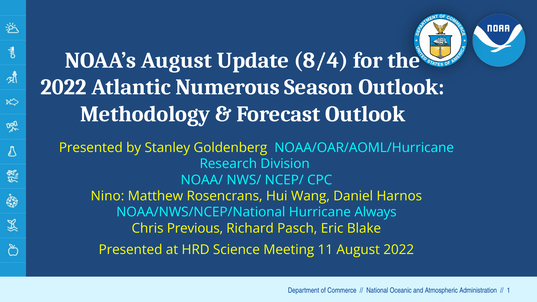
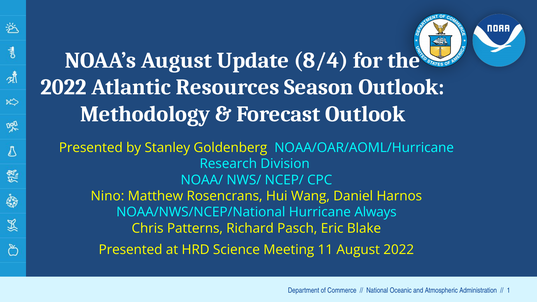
Numerous: Numerous -> Resources (228, 87)
Previous: Previous -> Patterns (195, 228)
